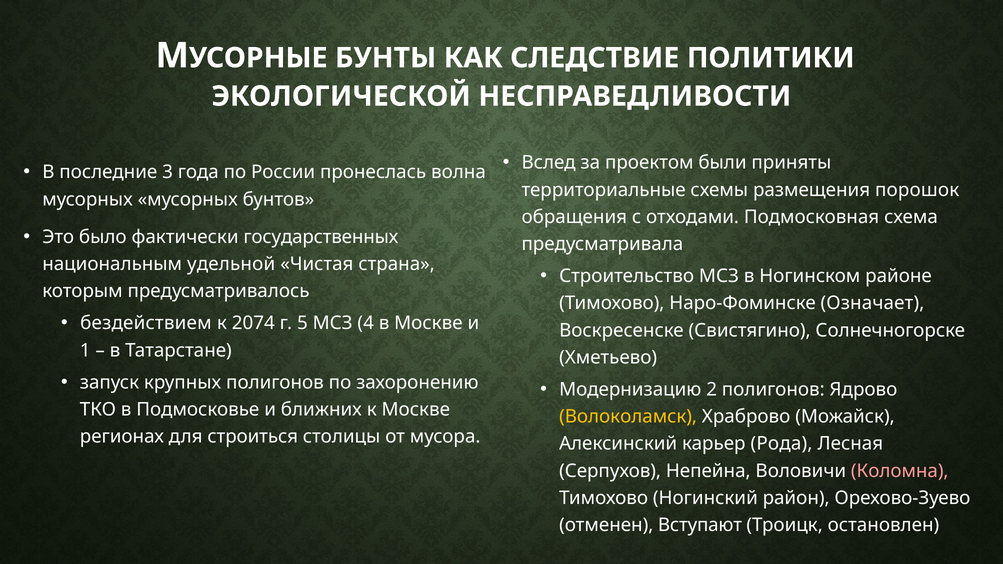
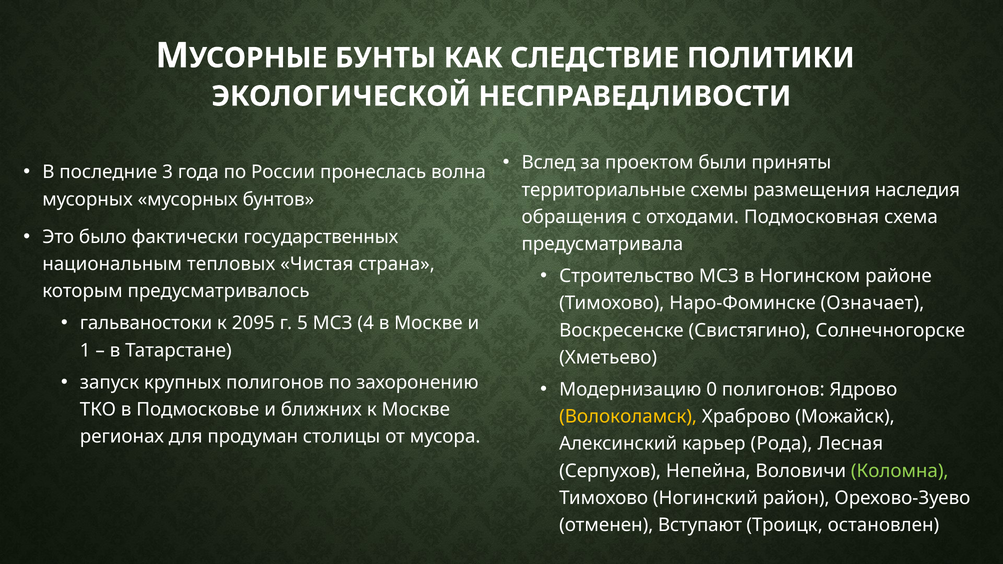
порошок: порошок -> наследия (917, 190)
удельной: удельной -> тепловых (231, 264)
бездействием: бездействием -> гальваностоки (146, 323)
2074: 2074 -> 2095 (253, 323)
2: 2 -> 0 (712, 390)
строиться: строиться -> продуман (253, 437)
Коломна colour: pink -> light green (900, 471)
